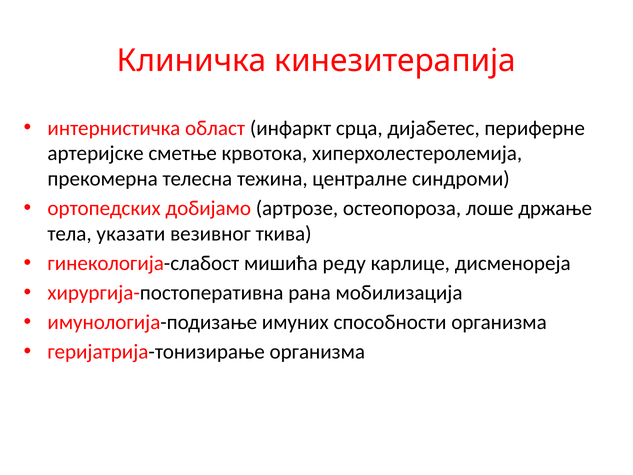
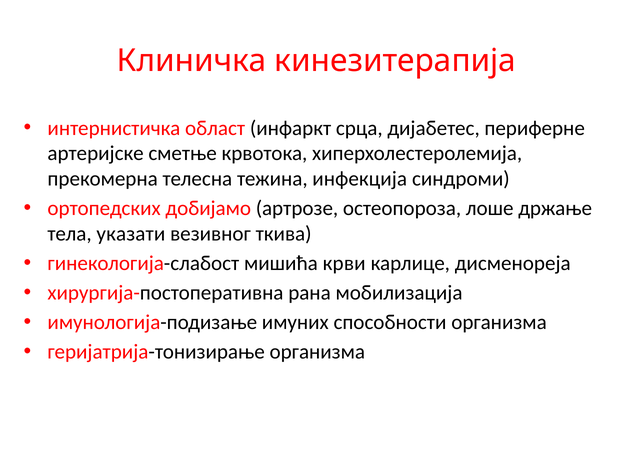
централне: централне -> инфекција (360, 179)
реду: реду -> крви (344, 263)
